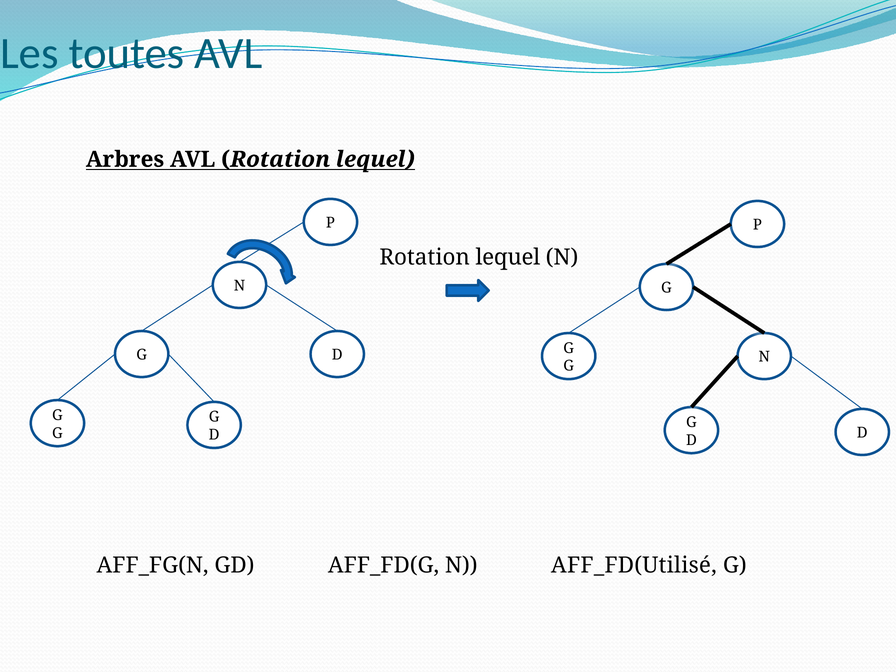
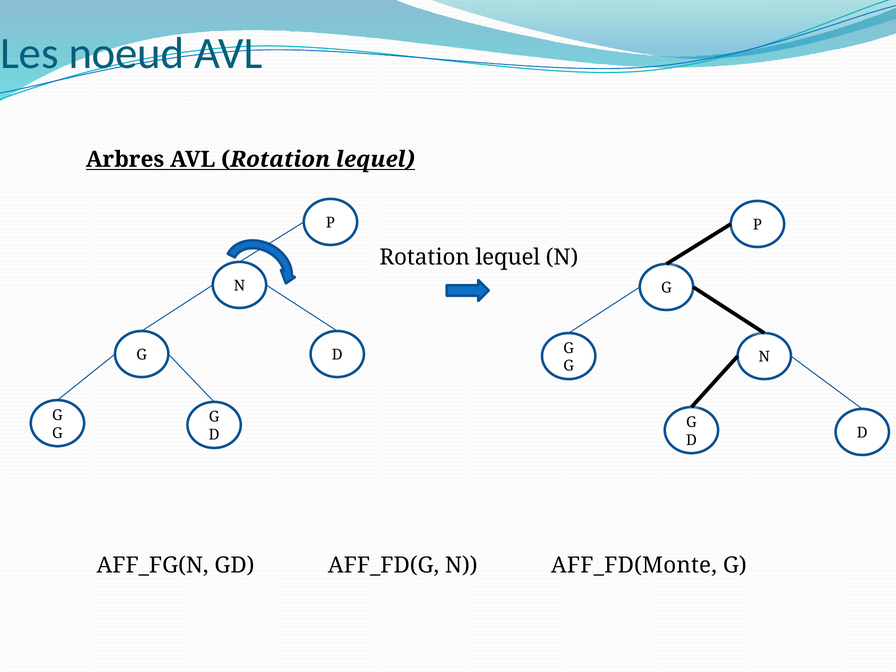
toutes: toutes -> noeud (126, 53)
AFF_FD(Utilisé: AFF_FD(Utilisé -> AFF_FD(Monte (634, 565)
